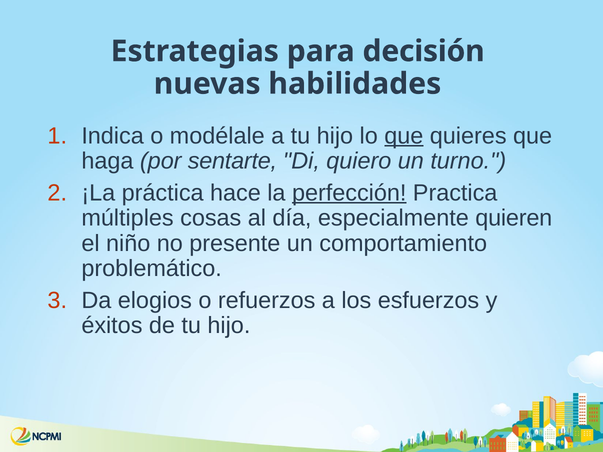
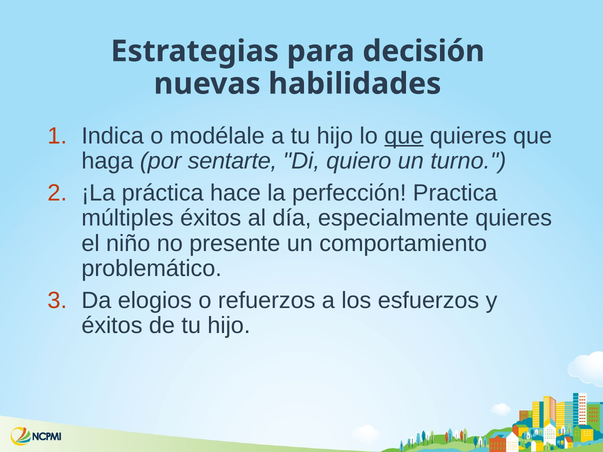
perfección underline: present -> none (349, 193)
múltiples cosas: cosas -> éxitos (211, 218)
especialmente quieren: quieren -> quieres (514, 218)
